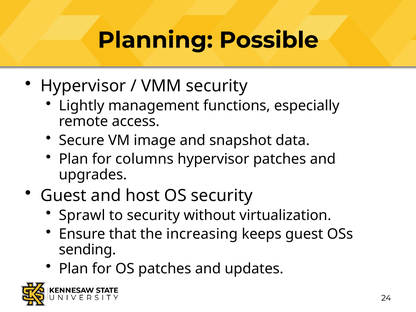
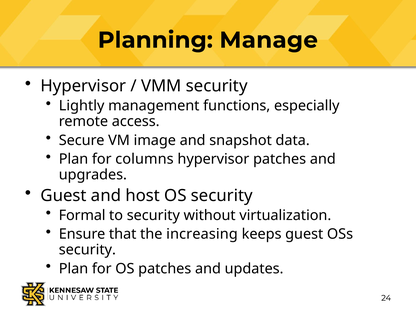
Possible: Possible -> Manage (269, 40)
Sprawl: Sprawl -> Formal (82, 215)
sending: sending -> security (87, 250)
